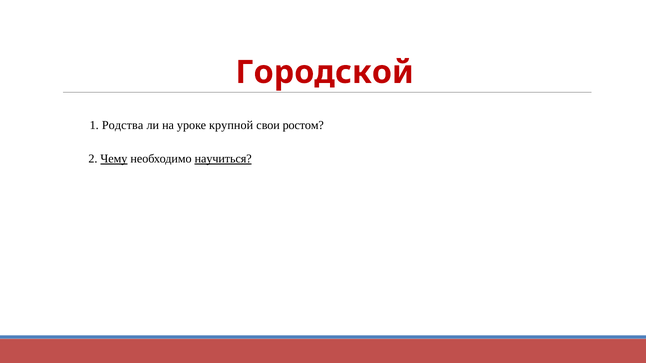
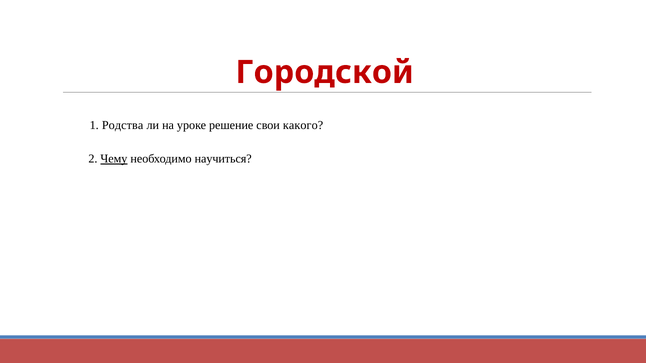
крупной: крупной -> решение (231, 126)
ростом: ростом -> какого (303, 126)
научиться underline: present -> none (223, 159)
